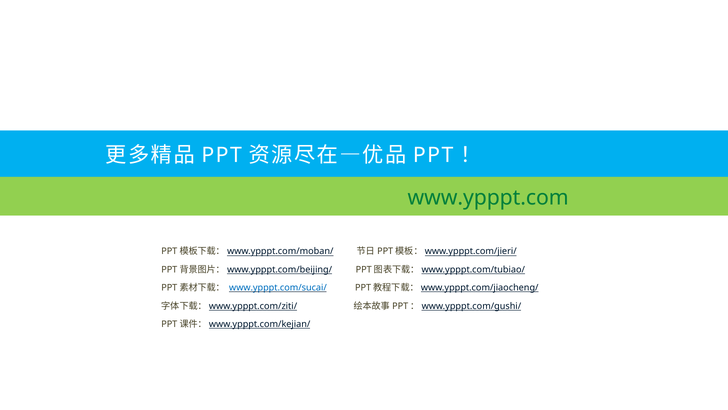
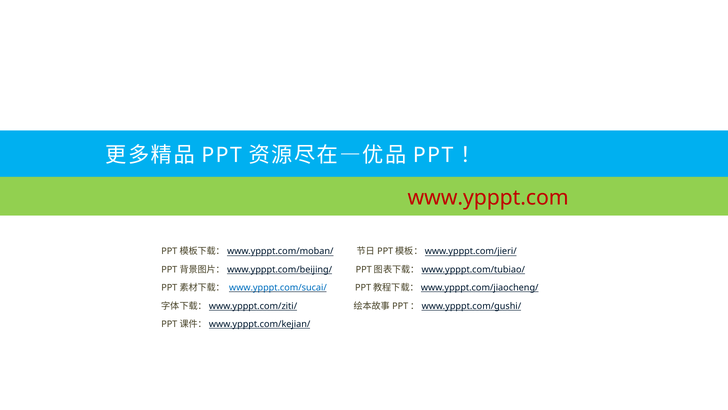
www.ypppt.com colour: green -> red (488, 197)
